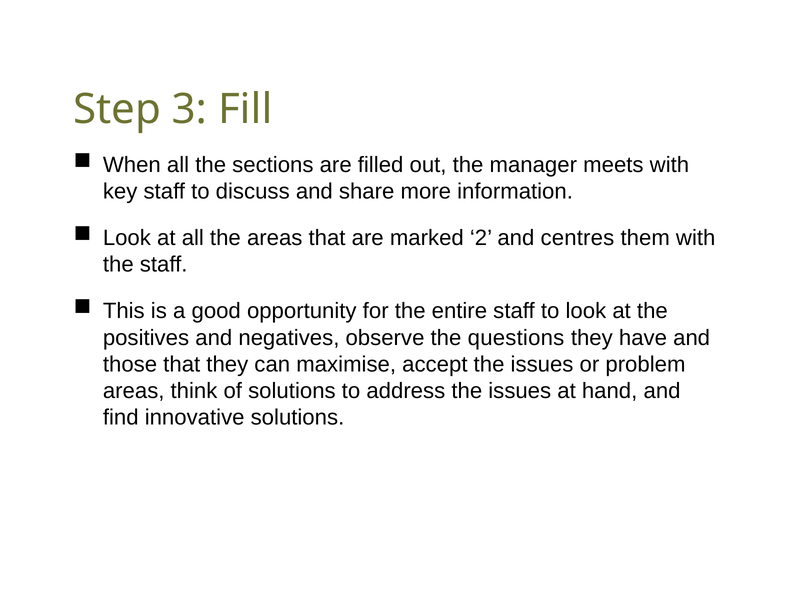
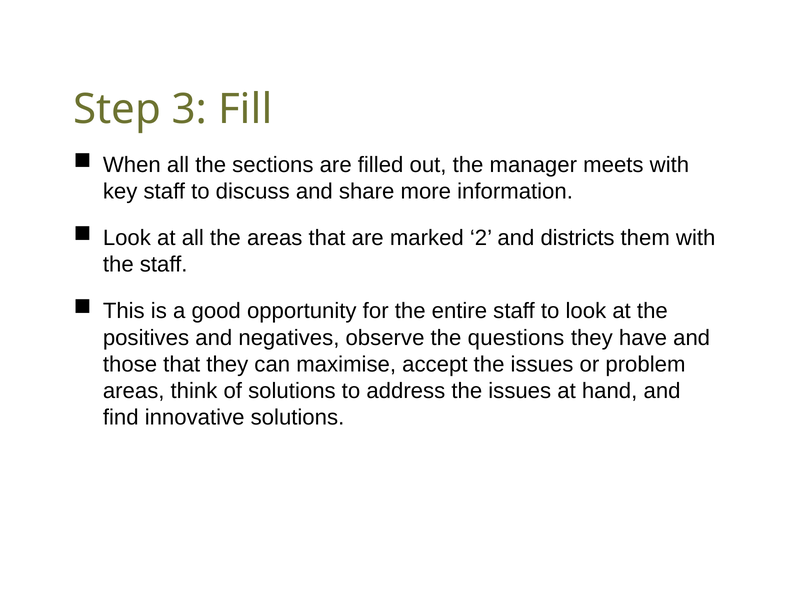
centres: centres -> districts (578, 238)
